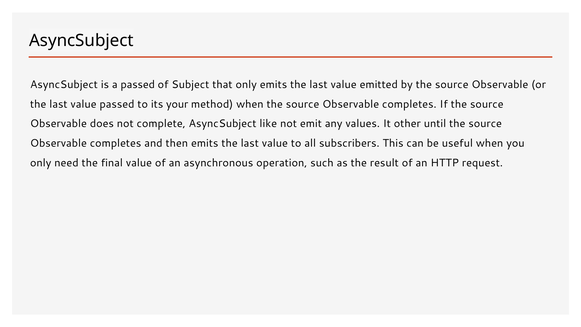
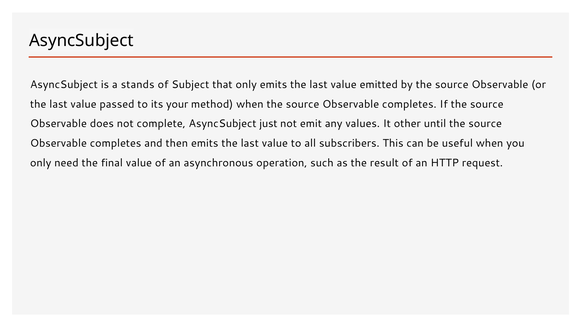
a passed: passed -> stands (138, 84)
like: like -> just (268, 124)
